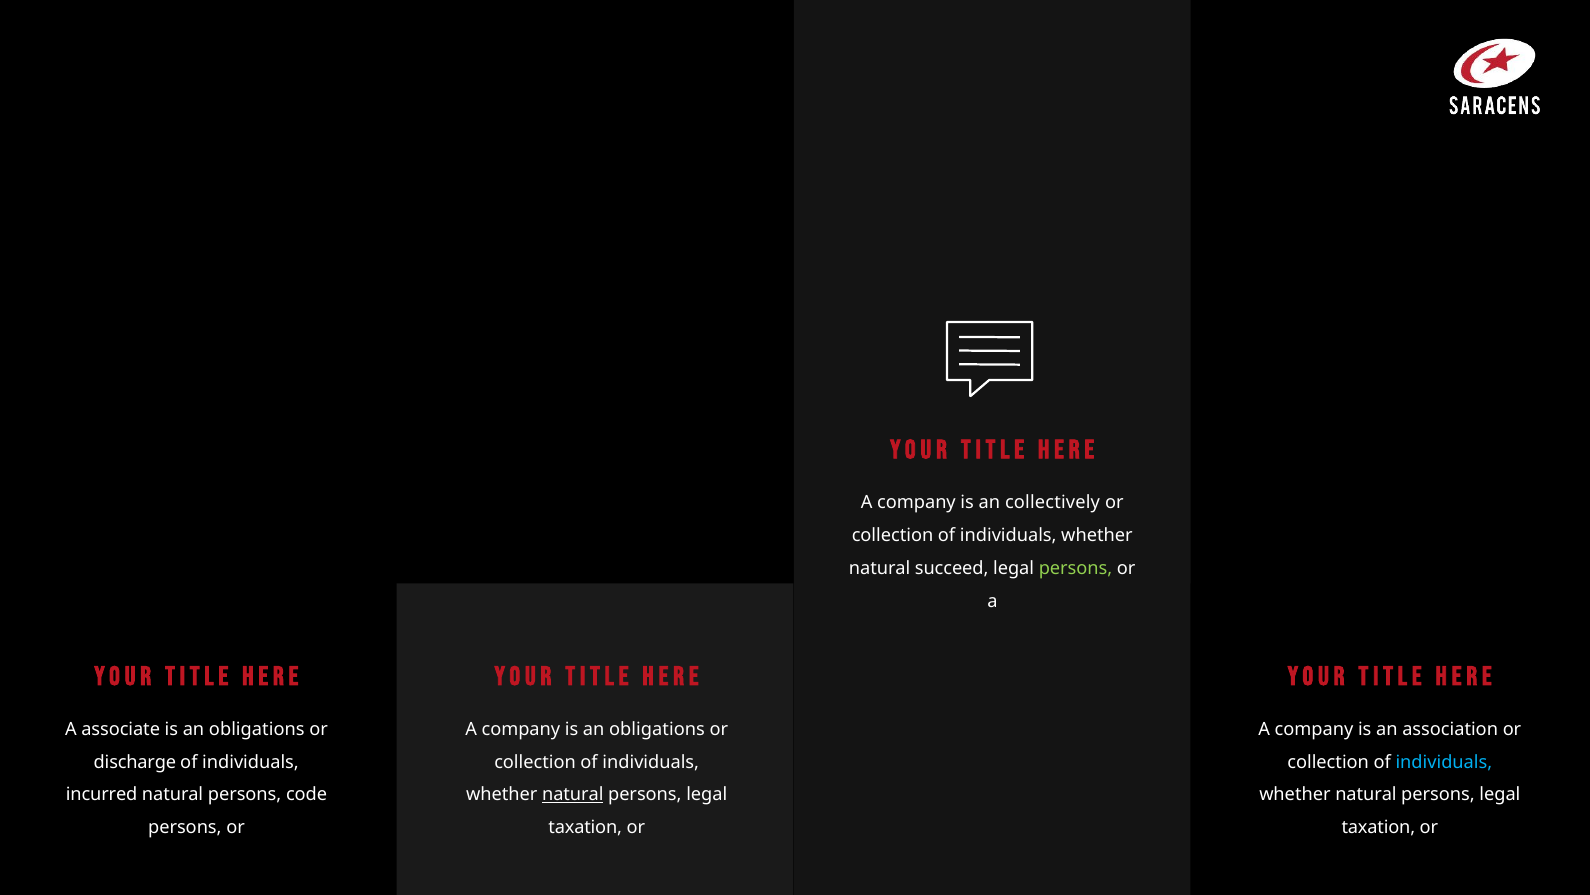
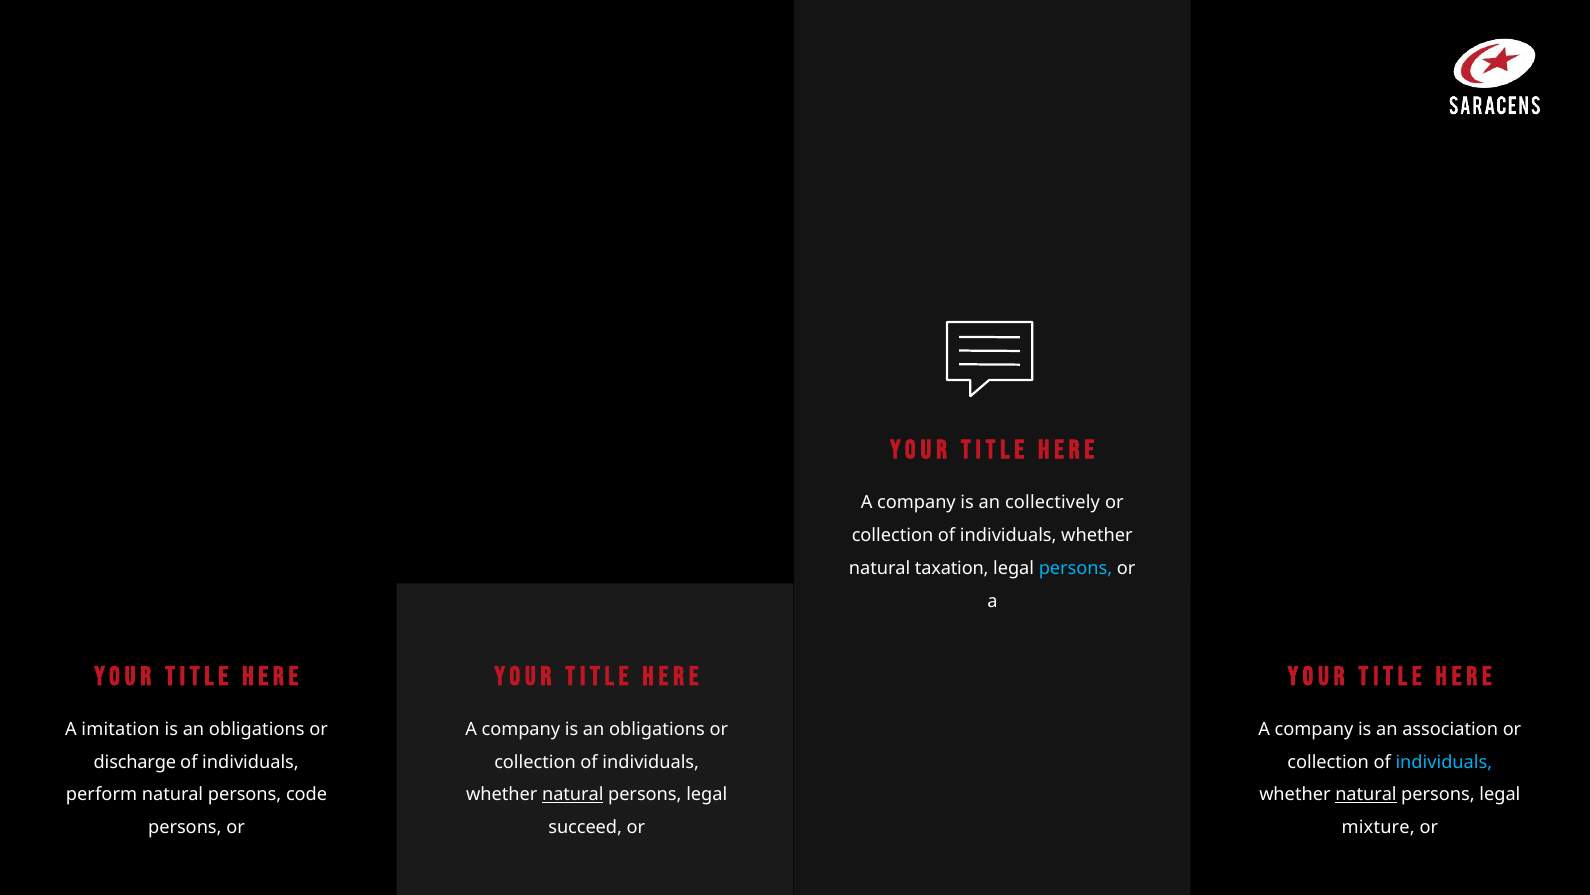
succeed: succeed -> taxation (952, 568)
persons colour: light green -> light blue (1076, 568)
associate: associate -> imitation (121, 729)
incurred: incurred -> perform (102, 795)
natural underline: none -> present (1366, 795)
taxation: taxation -> succeed (585, 827)
taxation: taxation -> mixture (1378, 827)
